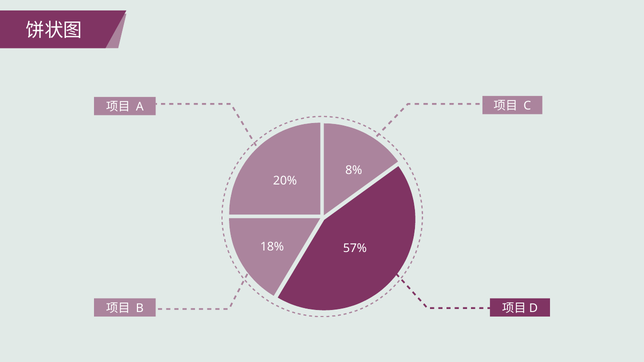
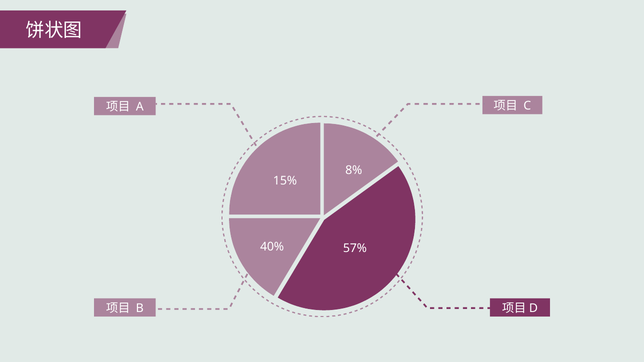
20%: 20% -> 15% (285, 181)
18%: 18% -> 40% (272, 247)
